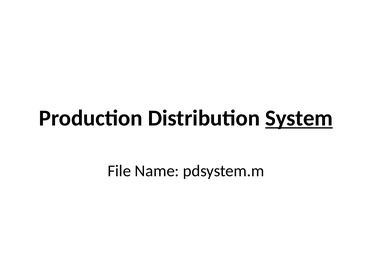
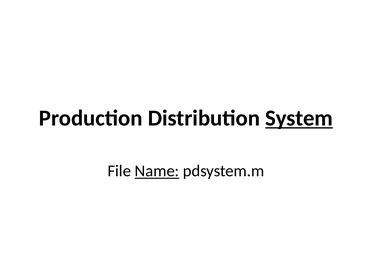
Name underline: none -> present (157, 171)
